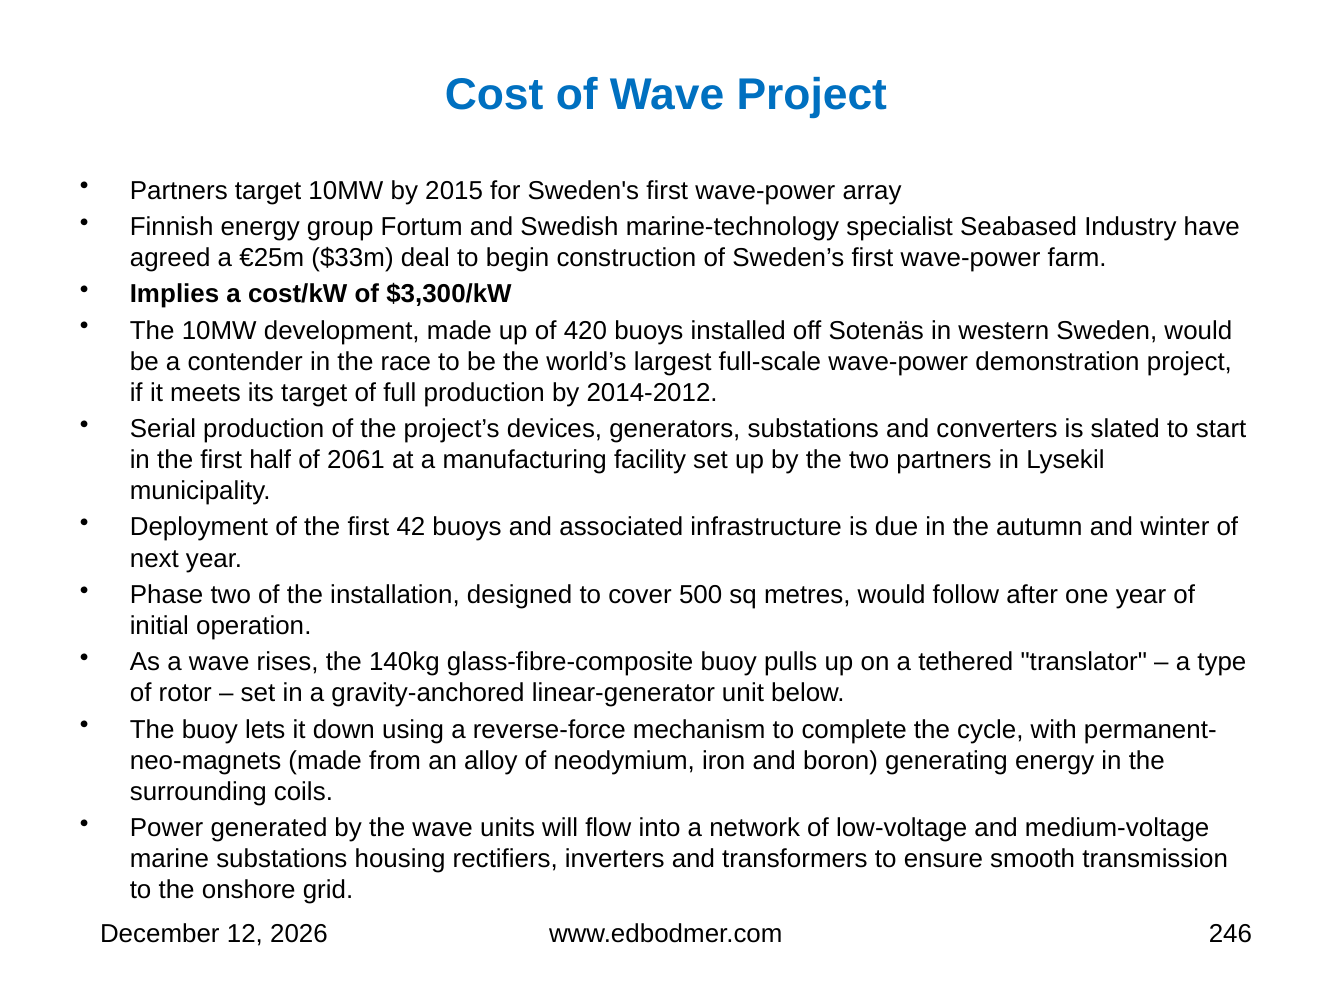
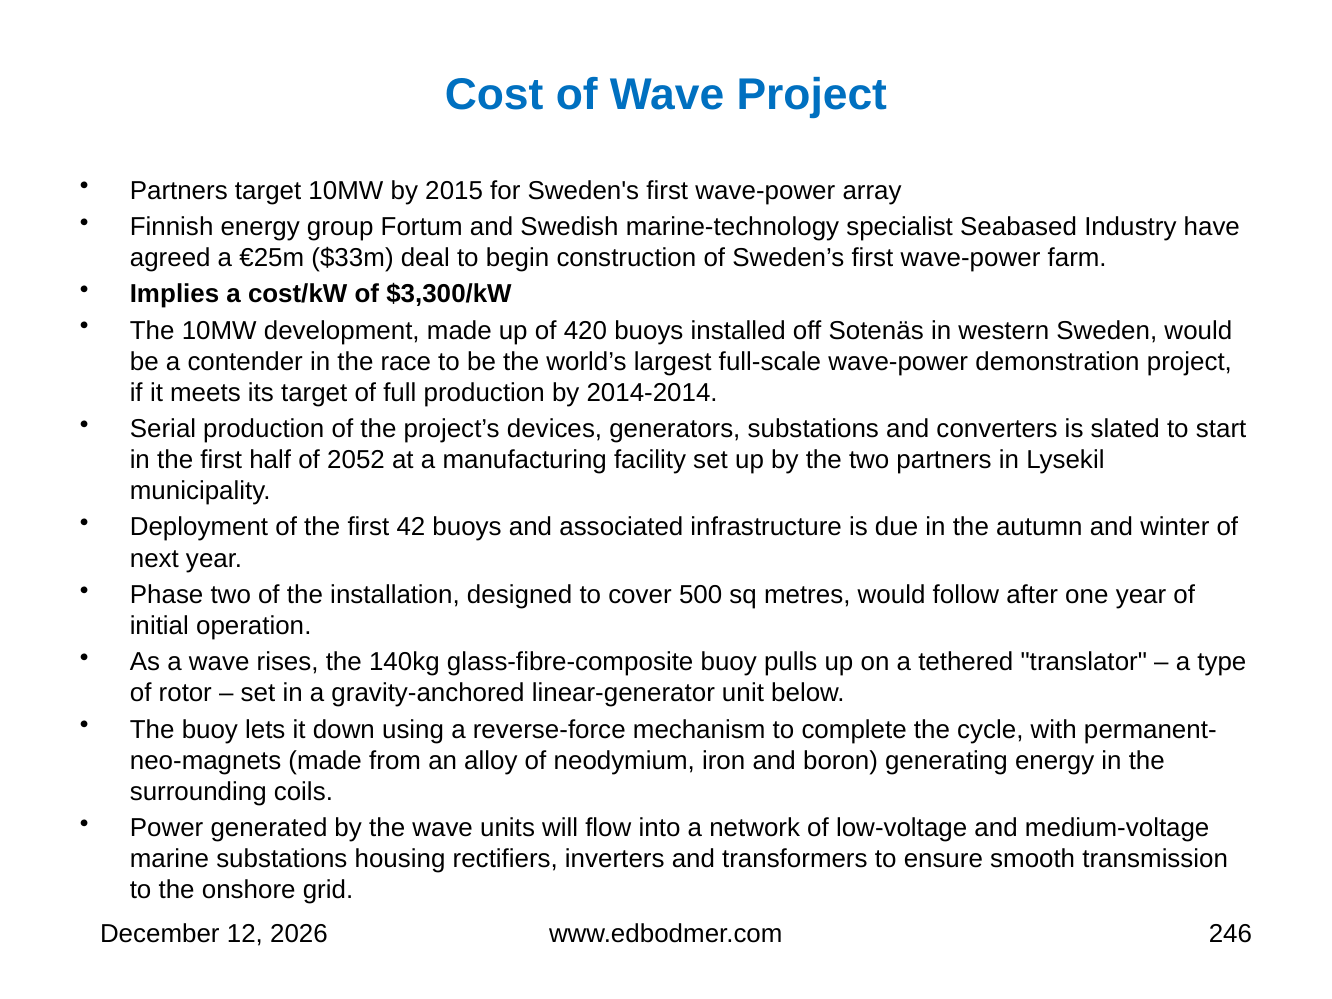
2014-2012: 2014-2012 -> 2014-2014 (652, 393)
2061: 2061 -> 2052 (356, 460)
